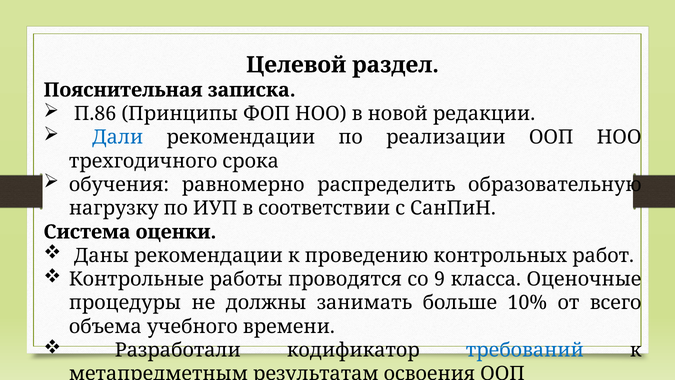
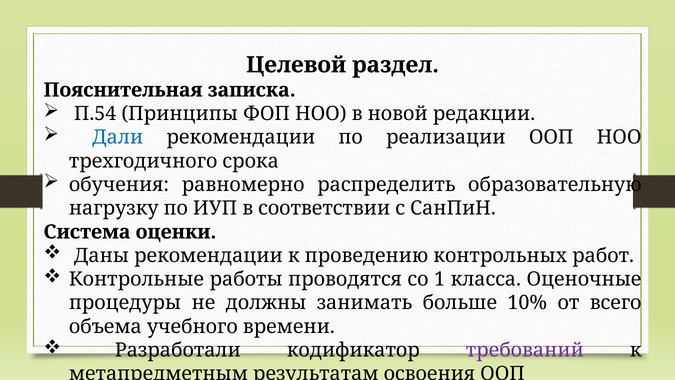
П.86: П.86 -> П.54 (95, 114)
9: 9 -> 1 (440, 279)
требований colour: blue -> purple (525, 350)
